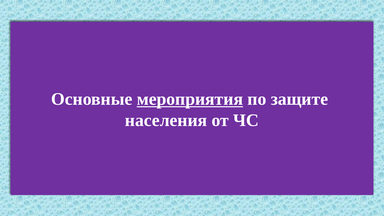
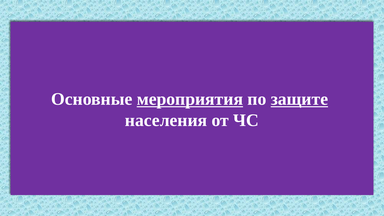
защите underline: none -> present (299, 99)
